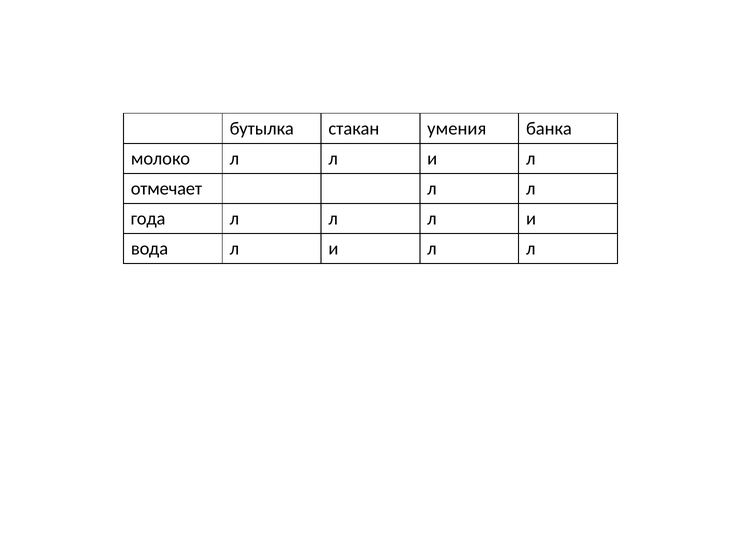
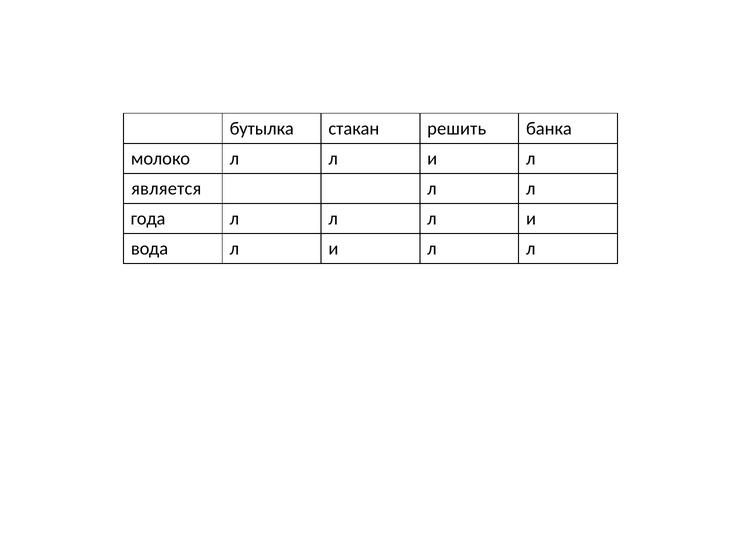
умения: умения -> решить (457, 128)
отмечает: отмечает -> является (166, 189)
